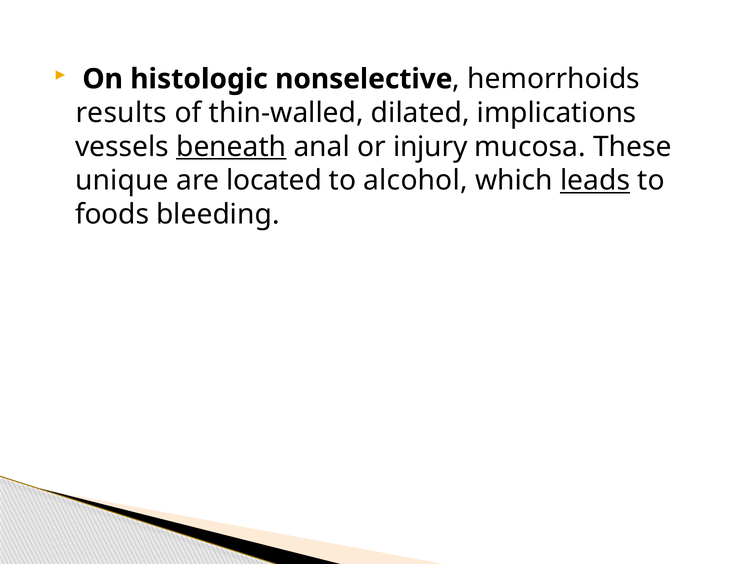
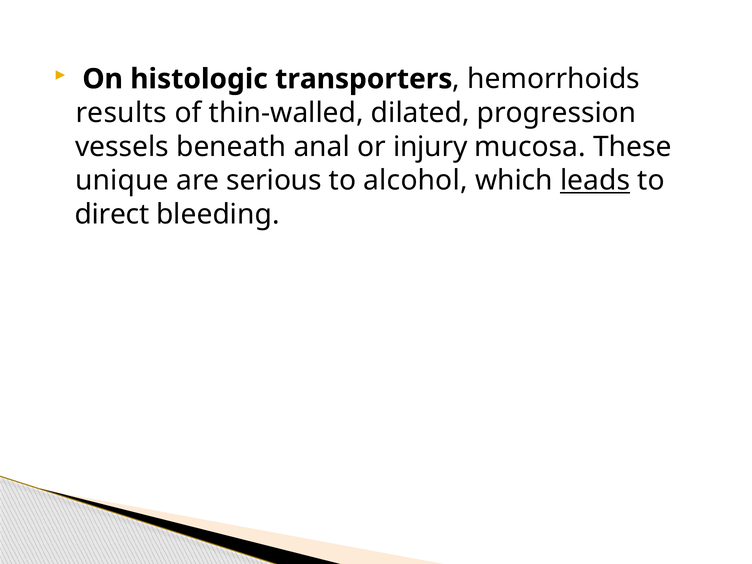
nonselective: nonselective -> transporters (364, 79)
implications: implications -> progression (557, 113)
beneath underline: present -> none (231, 147)
located: located -> serious (274, 181)
foods: foods -> direct (112, 214)
